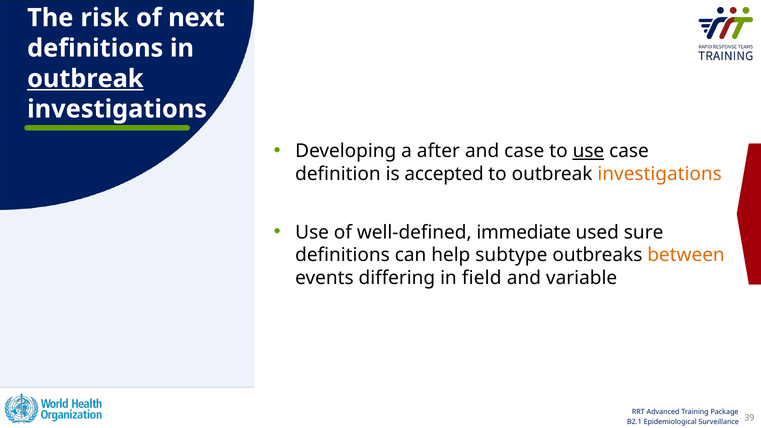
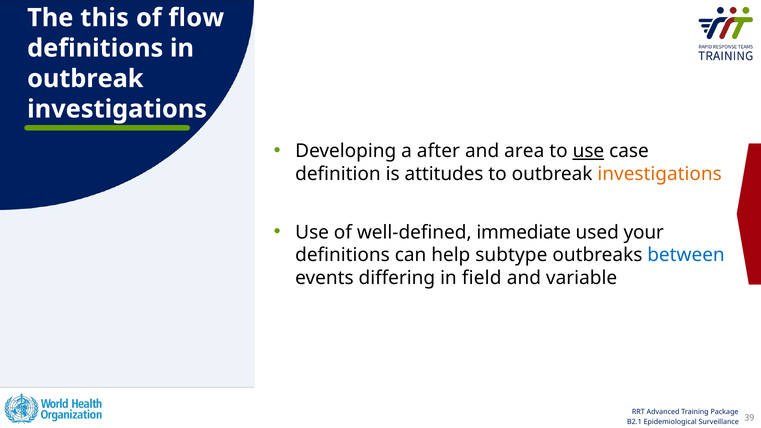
risk: risk -> this (105, 18)
next: next -> flow (196, 18)
outbreak underline: present -> none (85, 79)
and case: case -> area (524, 151)
accepted: accepted -> attitudes (444, 174)
sure: sure -> your (644, 232)
between colour: orange -> blue (686, 255)
